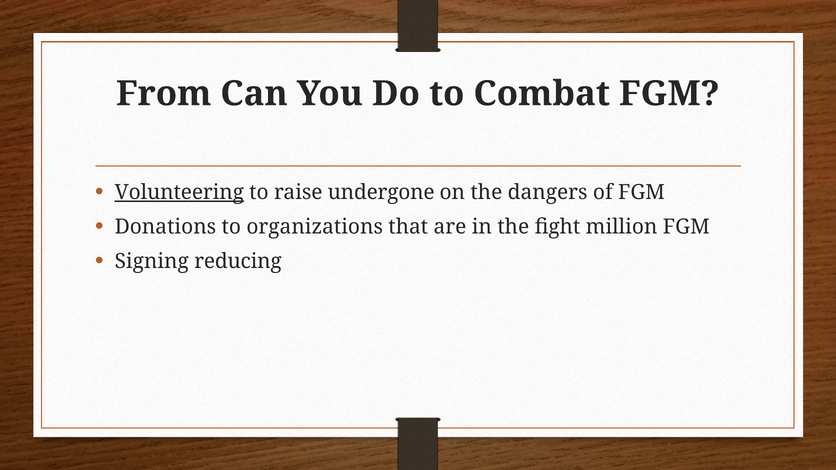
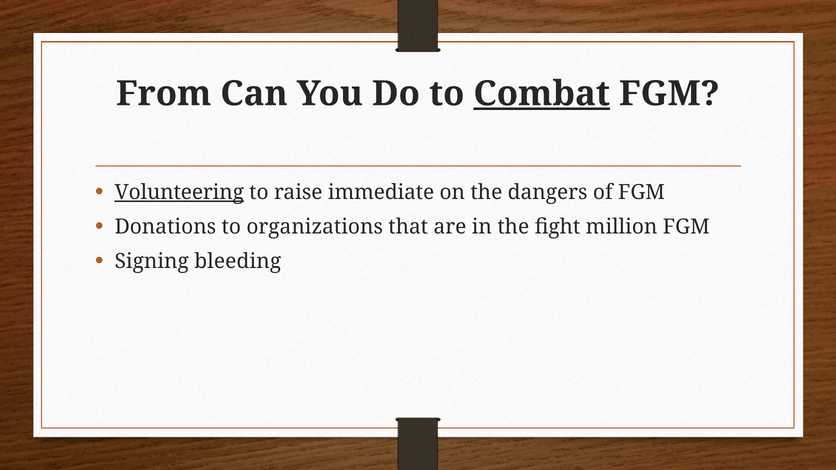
Combat underline: none -> present (542, 94)
undergone: undergone -> immediate (381, 192)
reducing: reducing -> bleeding (238, 261)
